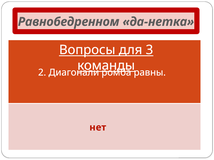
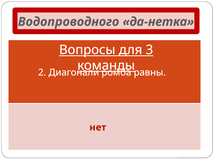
Равнобедренном: Равнобедренном -> Водопроводного (69, 22)
